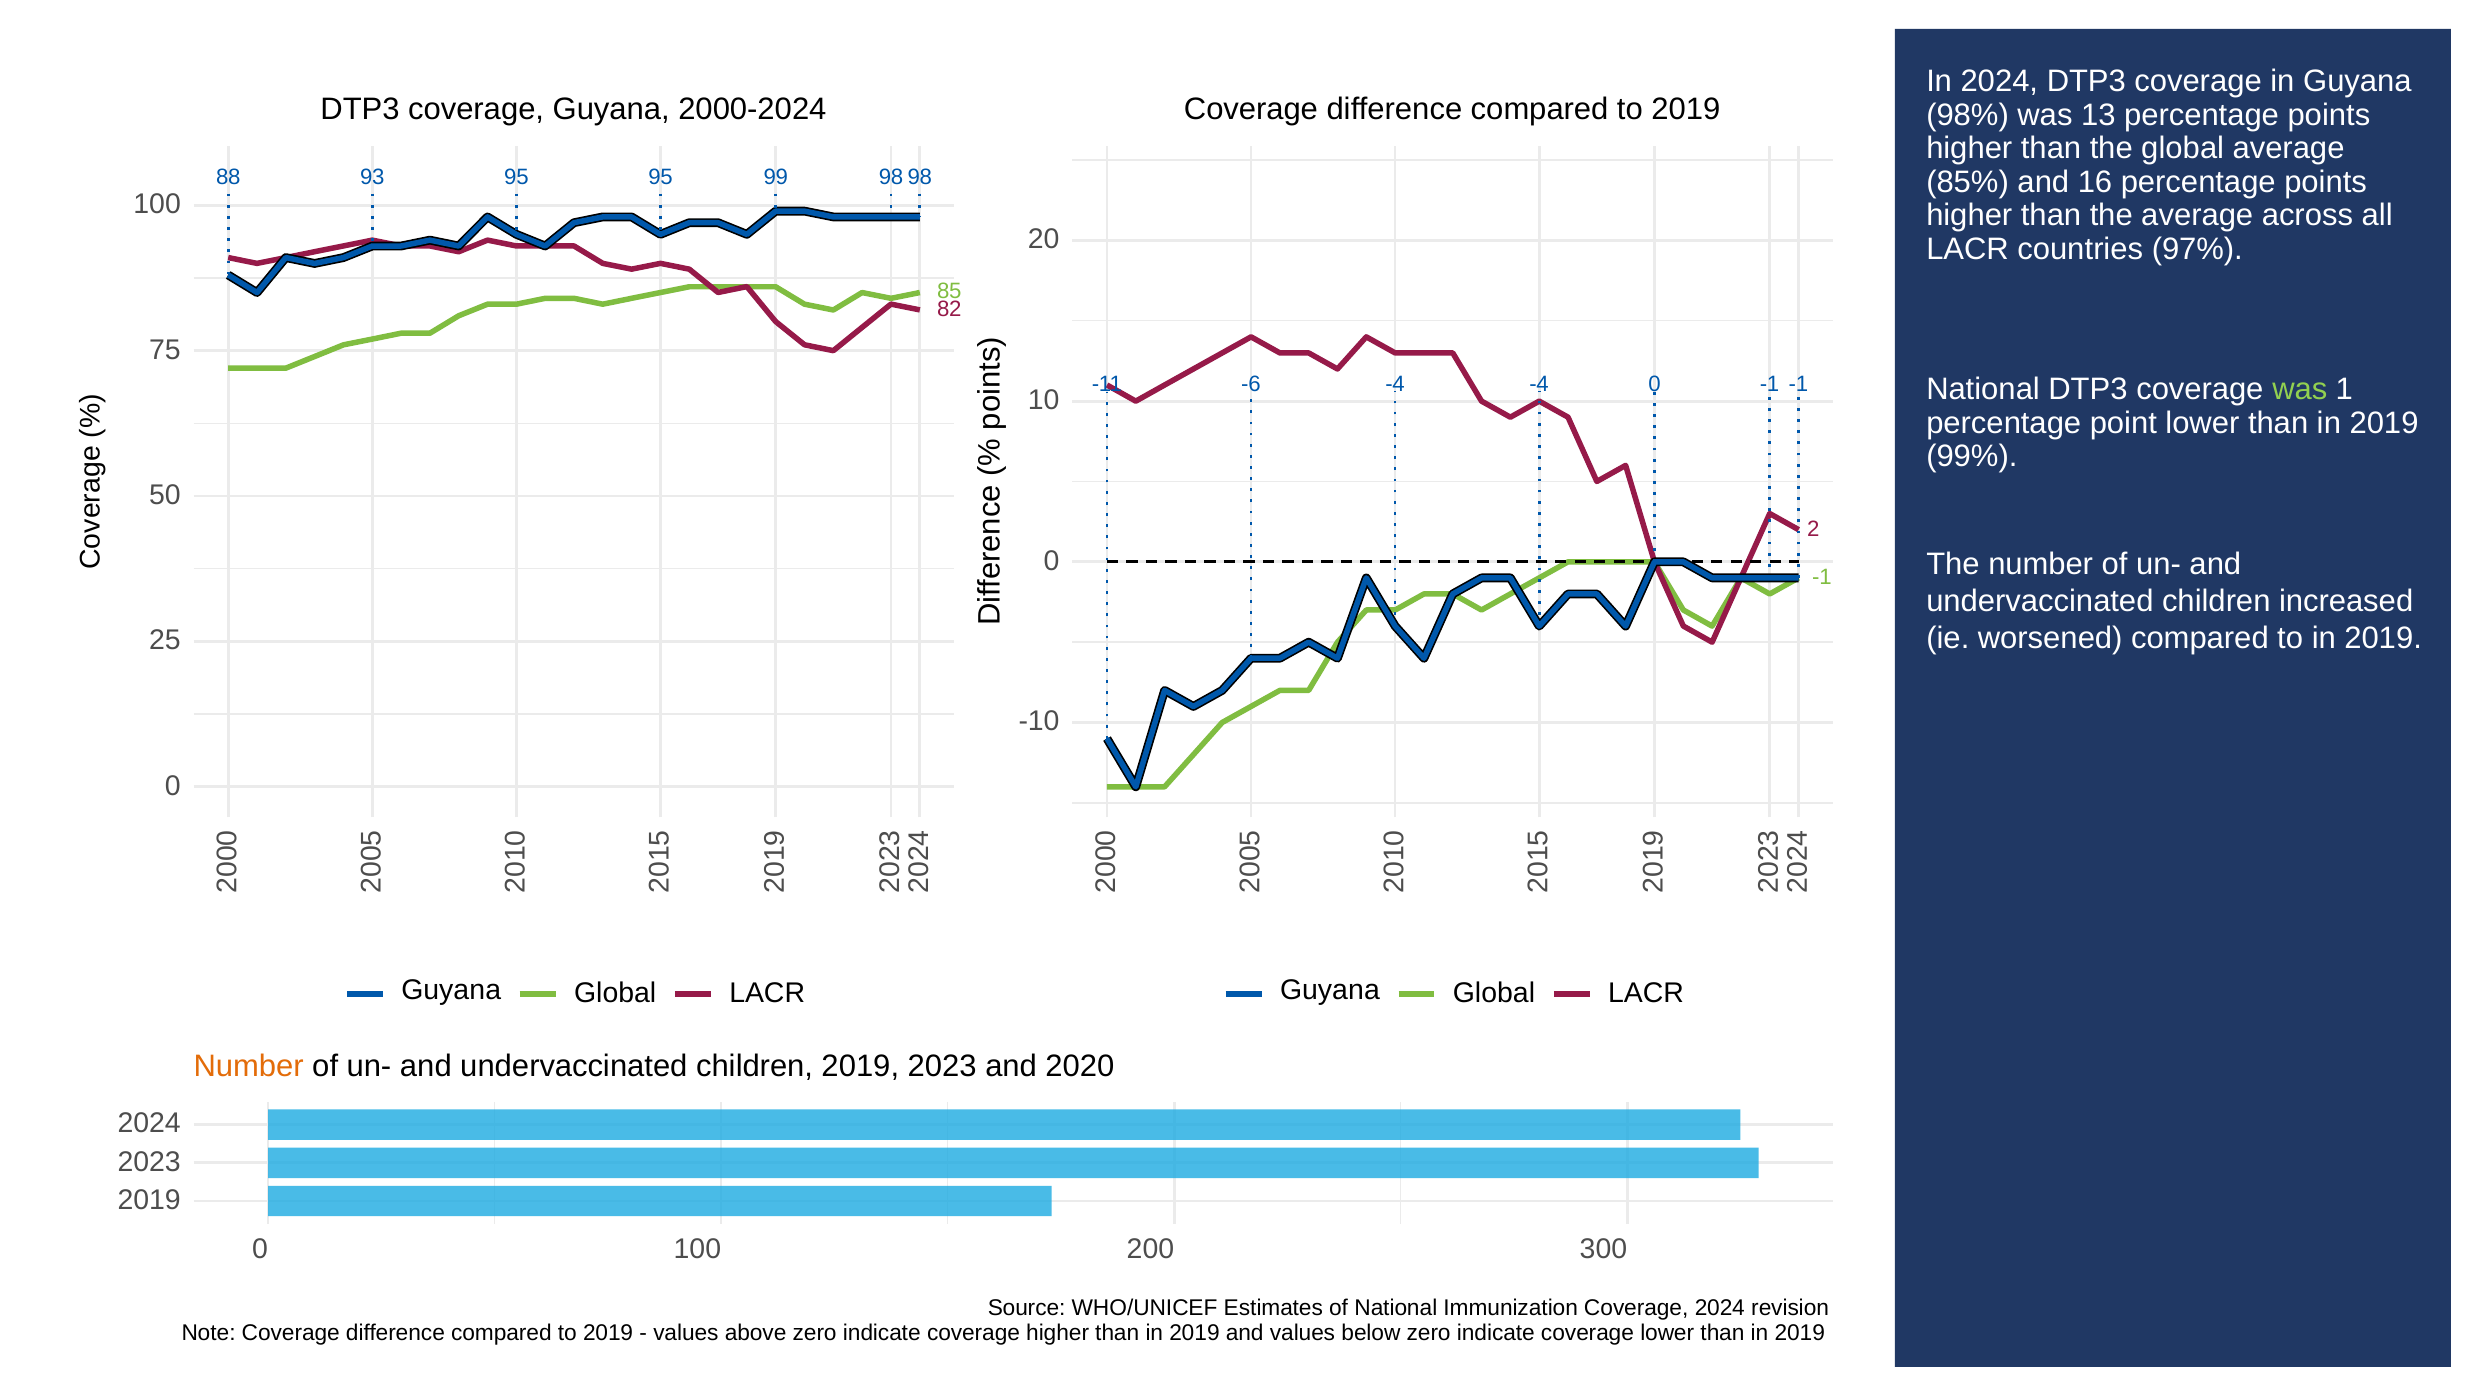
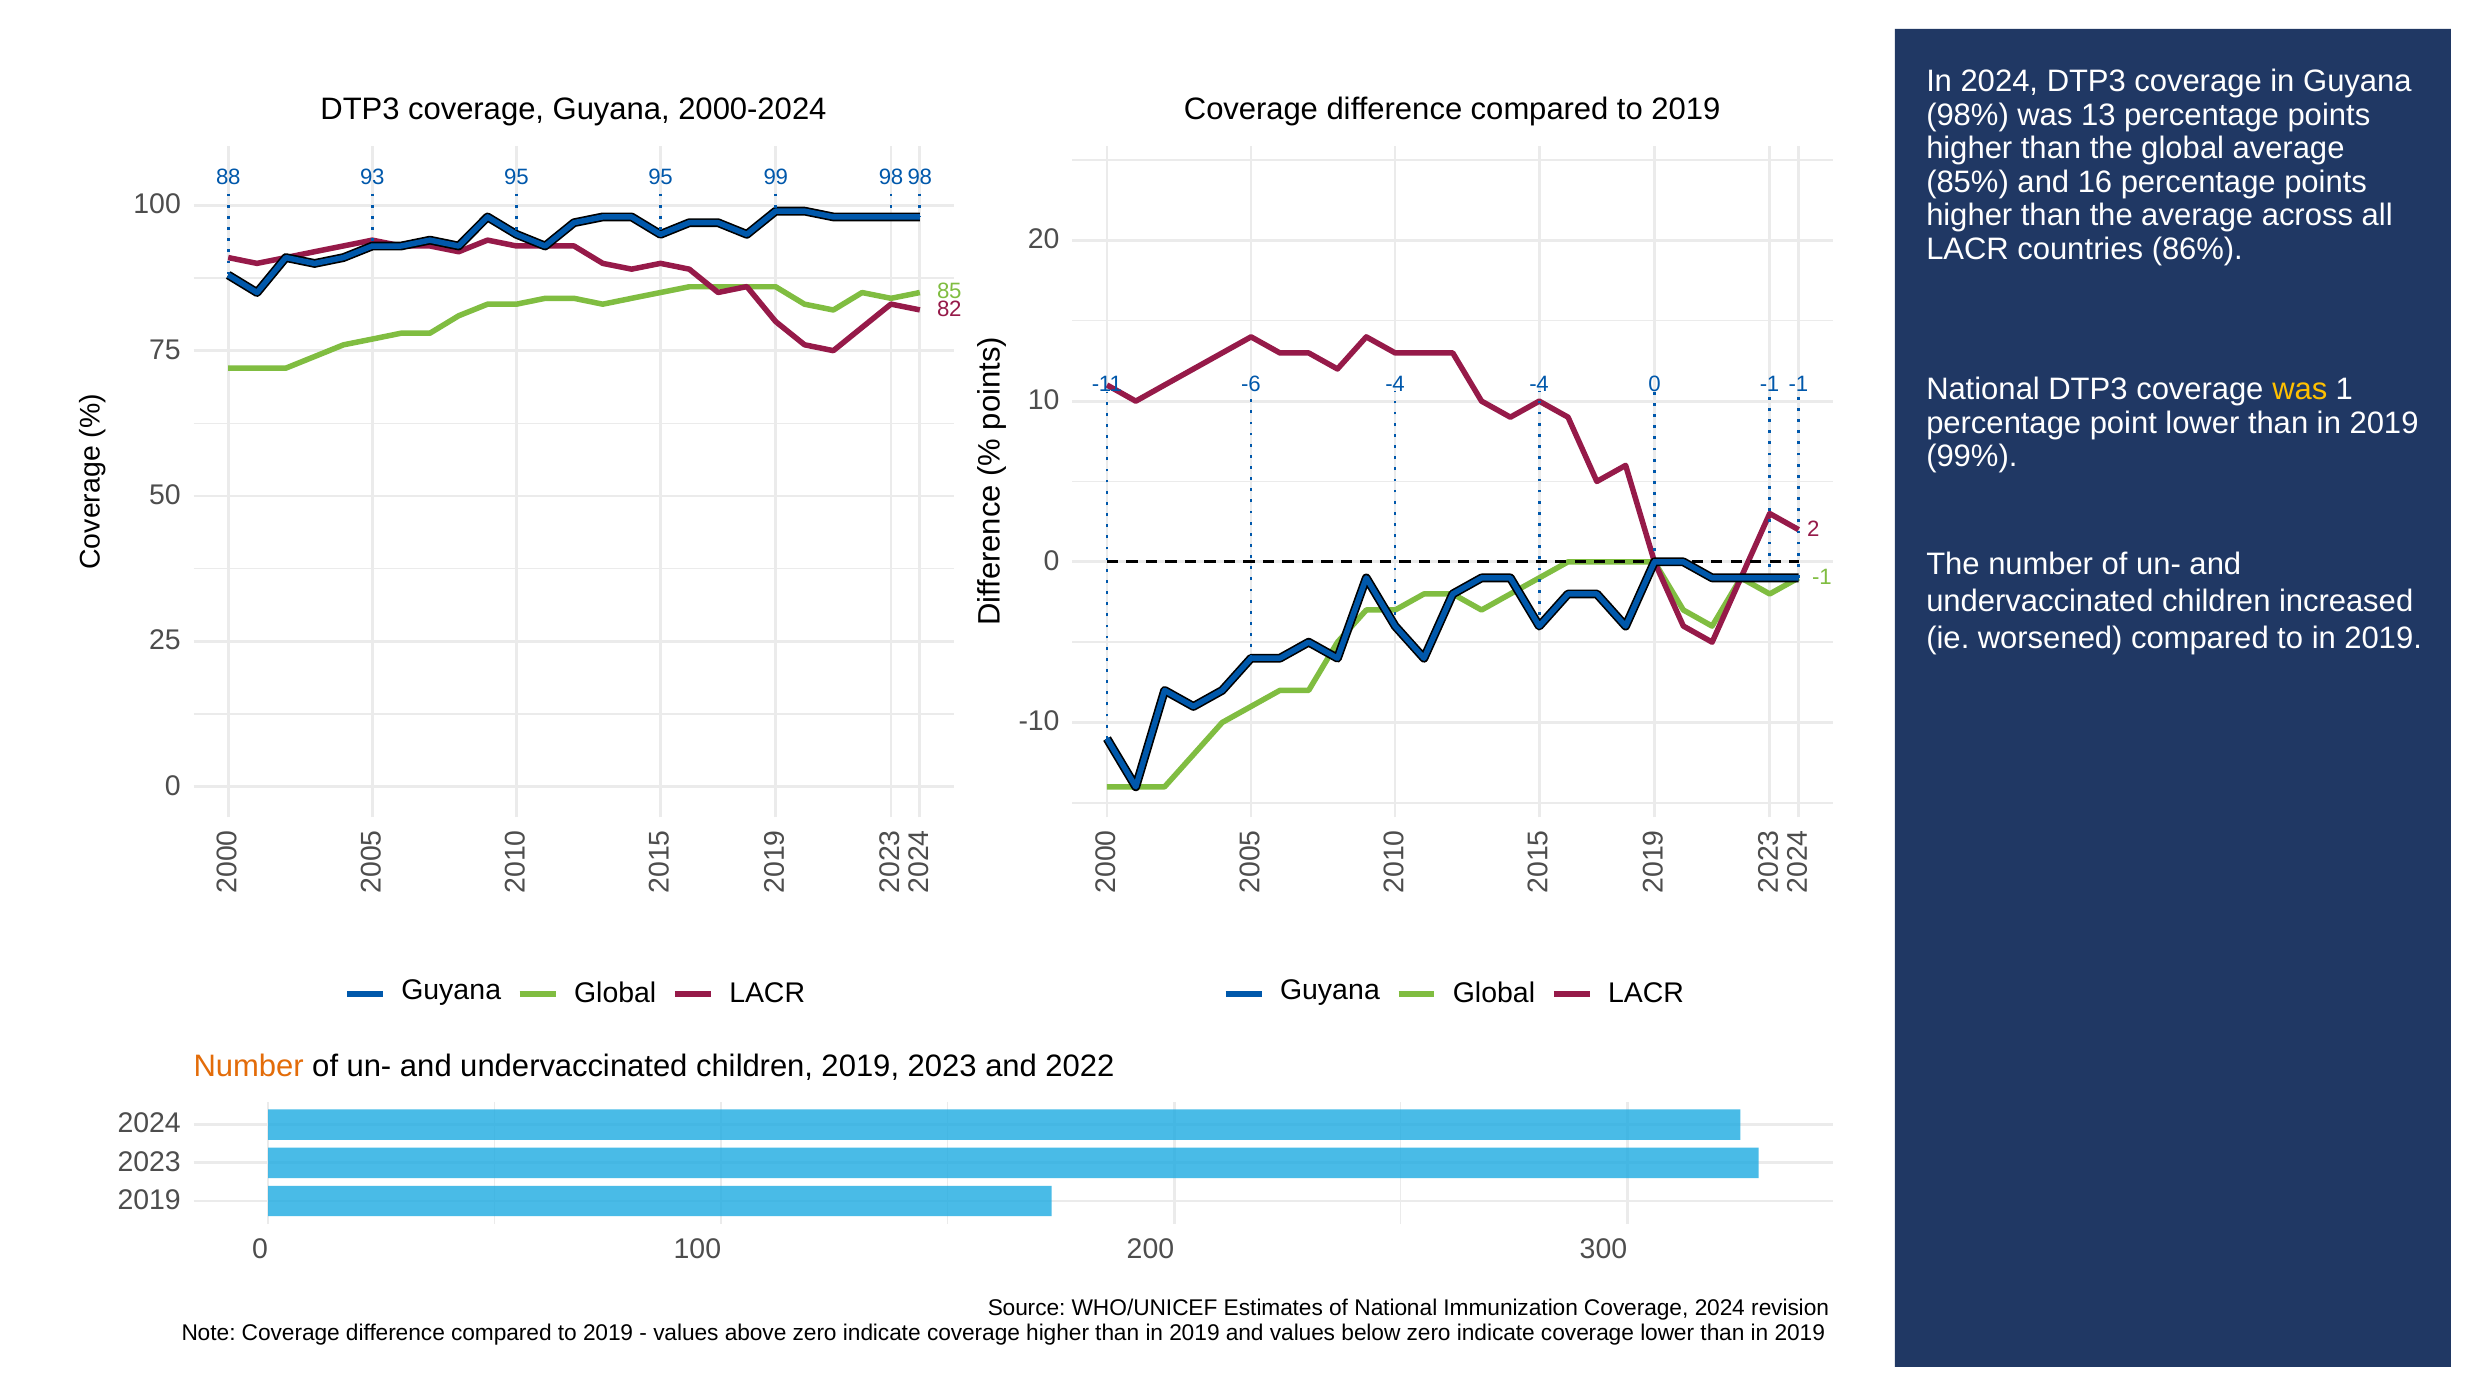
97%: 97% -> 86% (2197, 249)
was colour: light green -> yellow (2300, 389)
2020: 2020 -> 2022 (1080, 1067)
